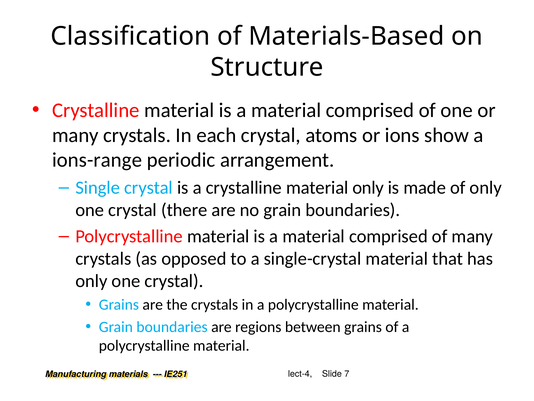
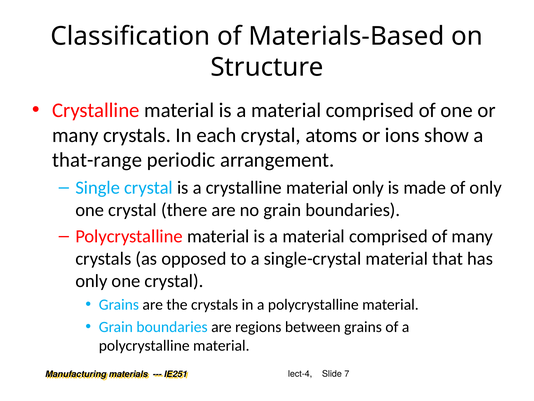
ions-range: ions-range -> that-range (97, 160)
